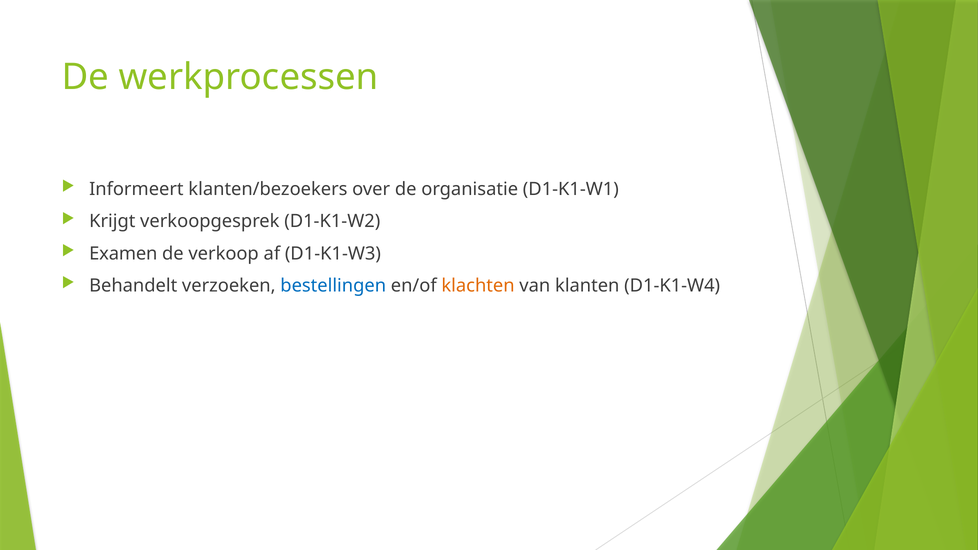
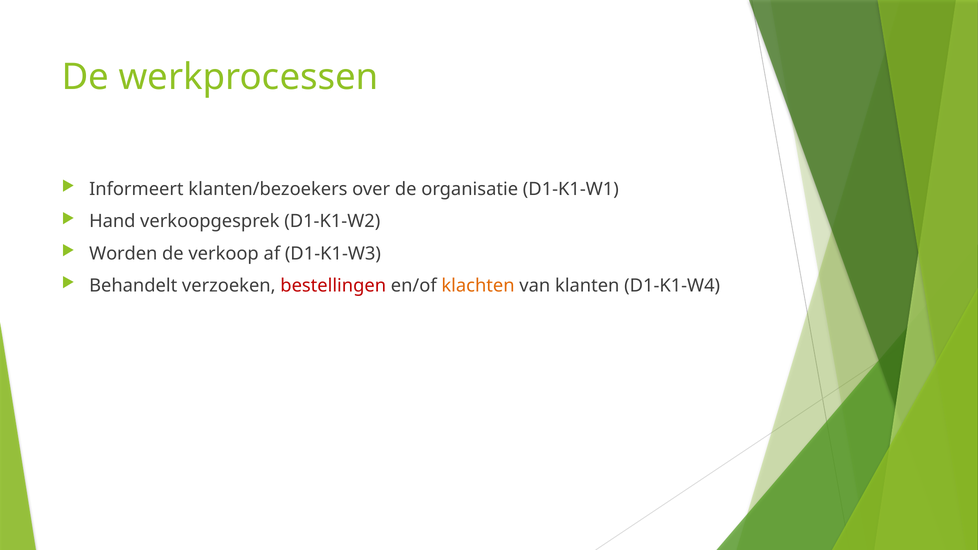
Krijgt: Krijgt -> Hand (112, 221)
Examen: Examen -> Worden (123, 254)
bestellingen colour: blue -> red (333, 286)
